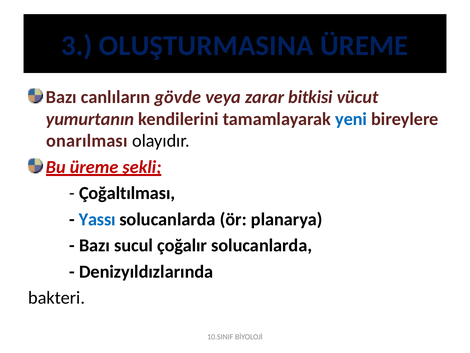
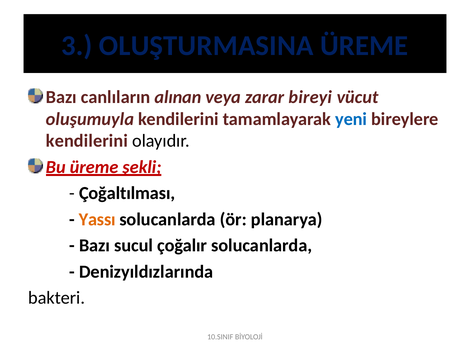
gövde: gövde -> alınan (178, 97)
bitkisi: bitkisi -> bireyi (310, 97)
yumurtanın: yumurtanın -> oluşumuyla (90, 119)
onarılması: onarılması -> kendilerini (87, 141)
Yassı colour: blue -> orange (97, 219)
